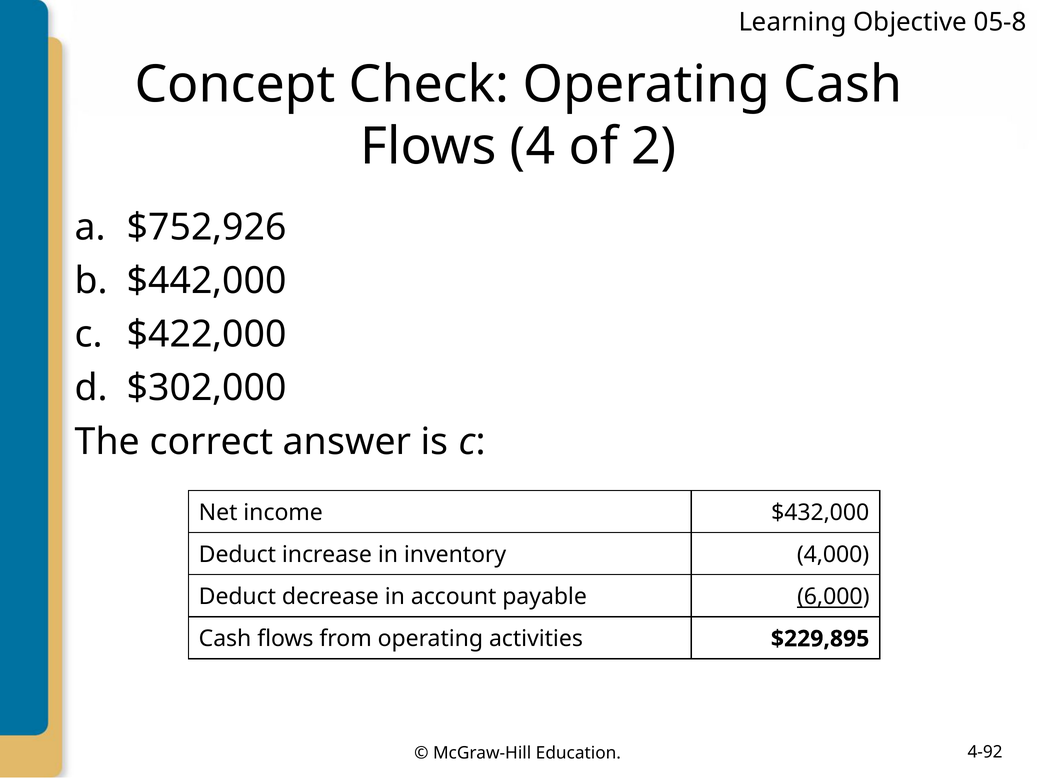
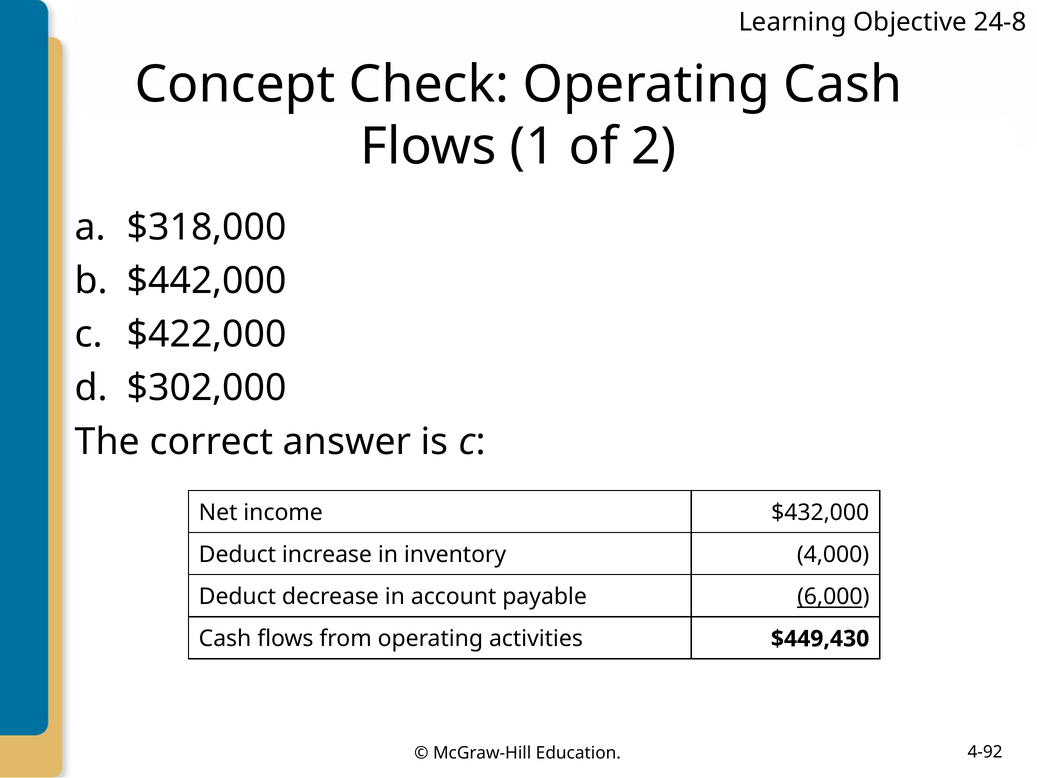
05-8: 05-8 -> 24-8 (1000, 22)
4: 4 -> 1 (533, 147)
$752,926: $752,926 -> $318,000 (207, 227)
$229,895: $229,895 -> $449,430 (820, 639)
